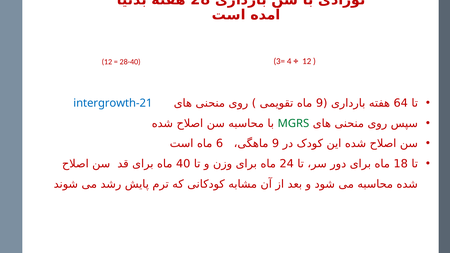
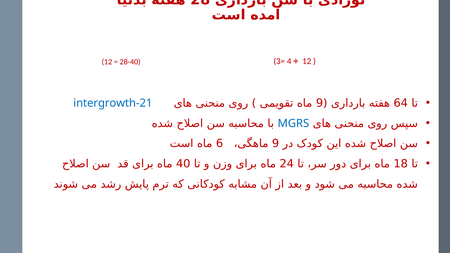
MGRS colour: green -> blue (293, 123)
